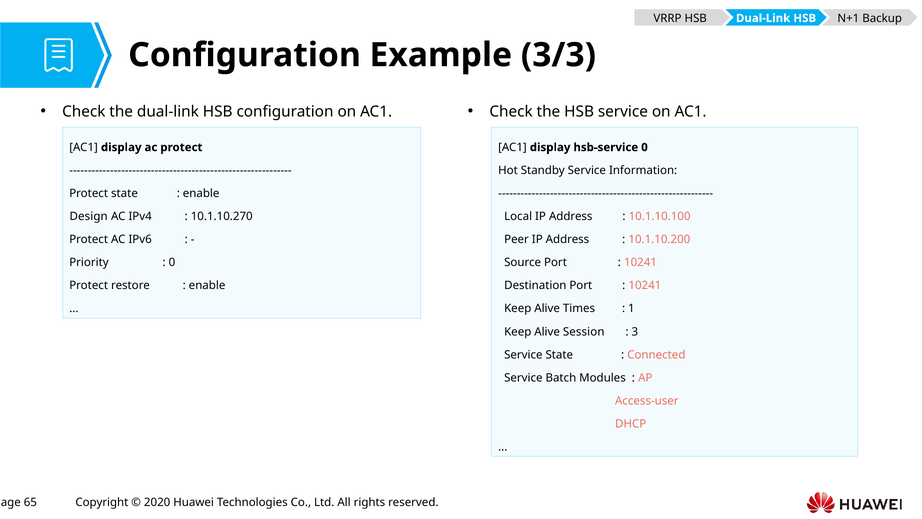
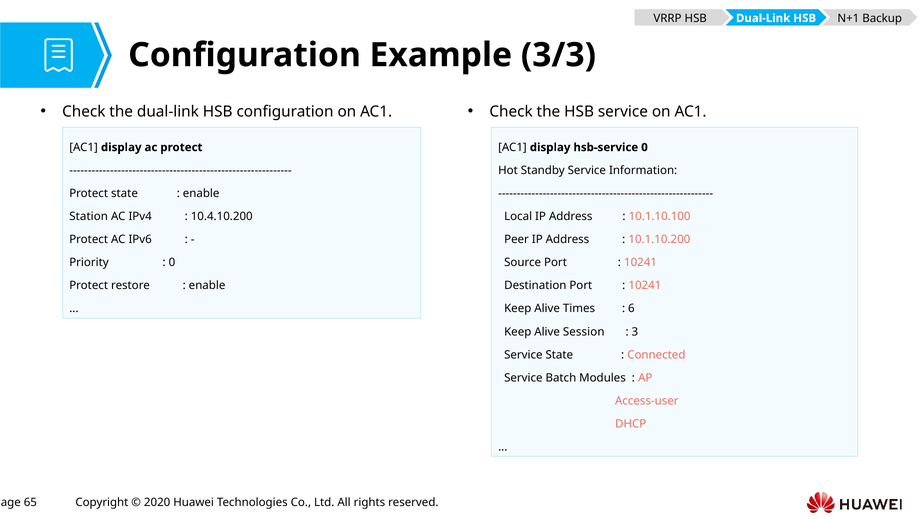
Design: Design -> Station (89, 216)
10.1.10.270: 10.1.10.270 -> 10.4.10.200 (222, 216)
1: 1 -> 6 (631, 308)
